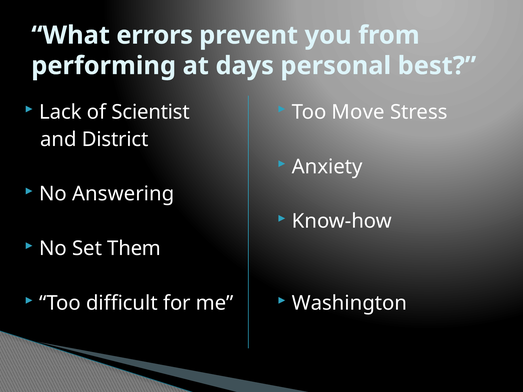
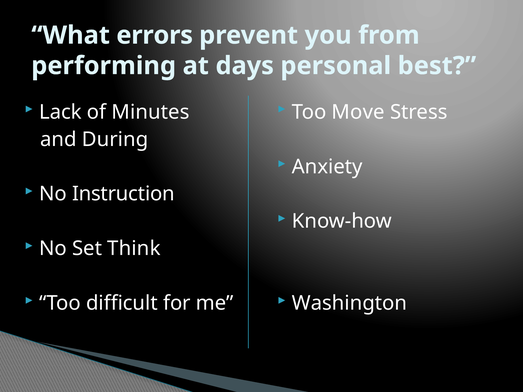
Scientist: Scientist -> Minutes (151, 112)
District: District -> During (115, 139)
Answering: Answering -> Instruction (123, 194)
Them: Them -> Think (134, 249)
